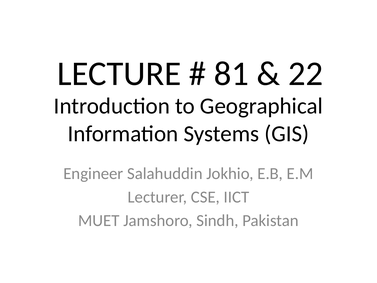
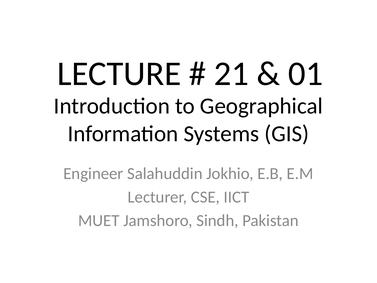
81: 81 -> 21 (231, 74)
22: 22 -> 01 (306, 74)
